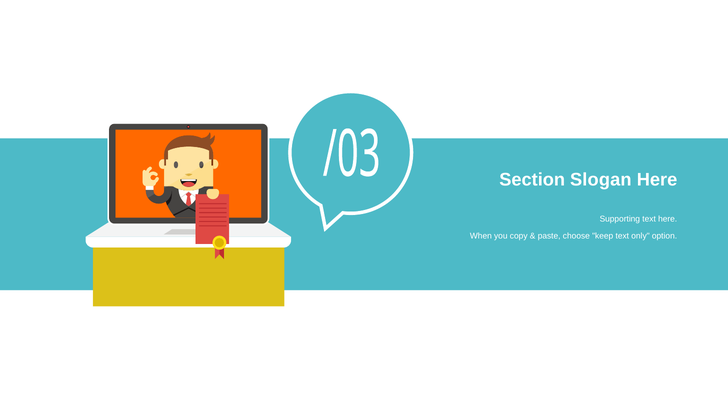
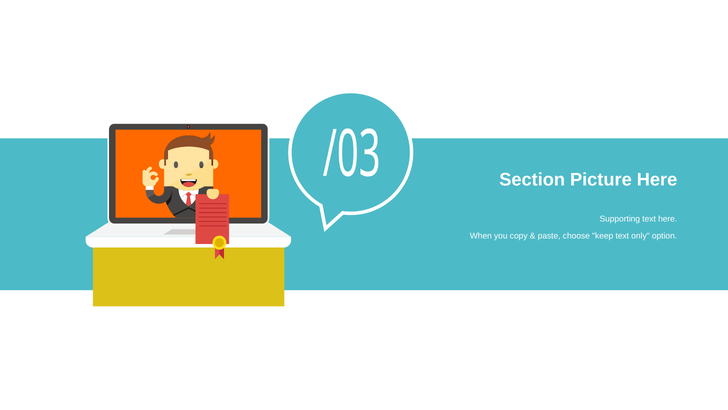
Slogan: Slogan -> Picture (601, 179)
